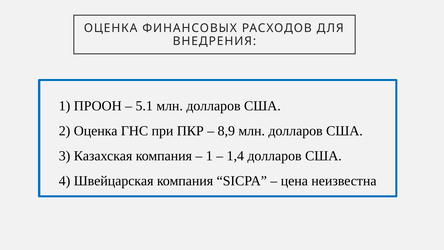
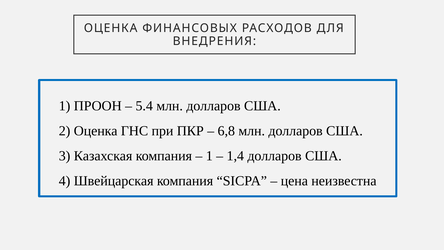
5.1: 5.1 -> 5.4 (144, 106)
8,9: 8,9 -> 6,8 (226, 131)
